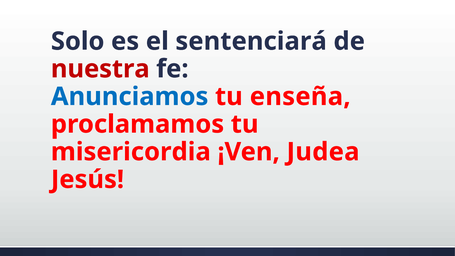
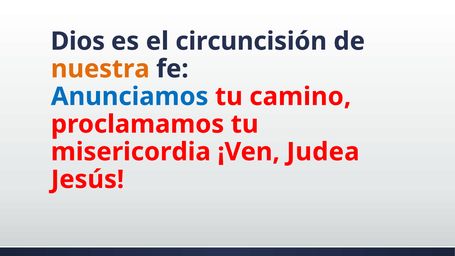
Solo: Solo -> Dios (78, 41)
sentenciará: sentenciará -> circuncisión (251, 41)
nuestra colour: red -> orange (100, 69)
enseña: enseña -> camino (300, 97)
